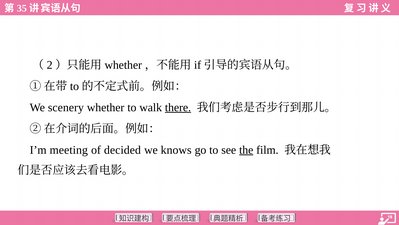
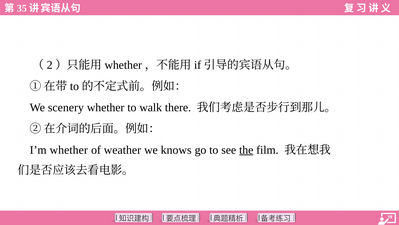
there underline: present -> none (178, 107)
I’m meeting: meeting -> whether (69, 150)
decided: decided -> weather (122, 150)
